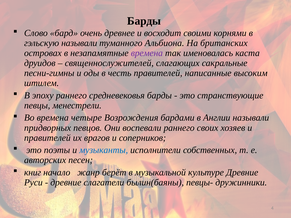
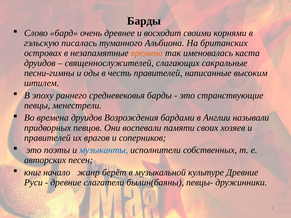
гэльскую называли: называли -> писалась (79, 43)
времена colour: purple -> orange (147, 53)
времена четыре: четыре -> друидов (87, 118)
воспевали раннего: раннего -> памяти (179, 128)
